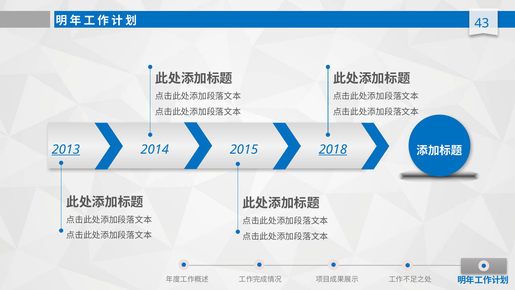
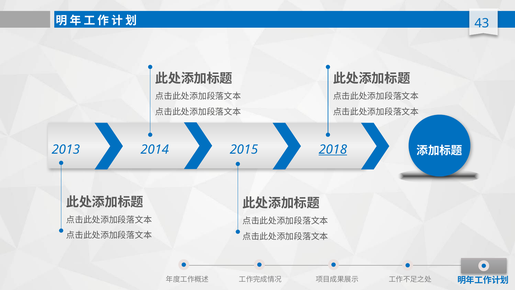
2013 underline: present -> none (66, 149)
